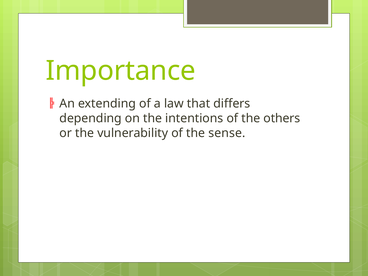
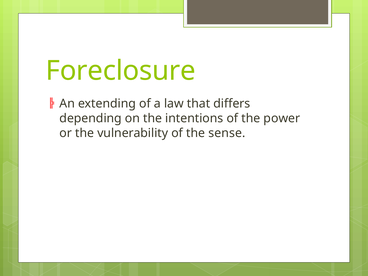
Importance: Importance -> Foreclosure (121, 71)
others: others -> power (282, 118)
